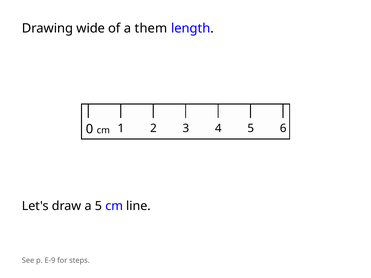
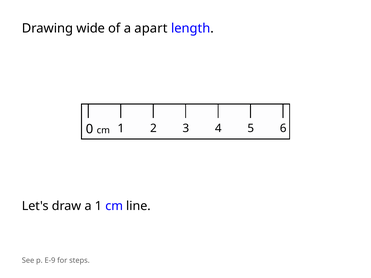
them: them -> apart (151, 28)
a 5: 5 -> 1 (98, 206)
